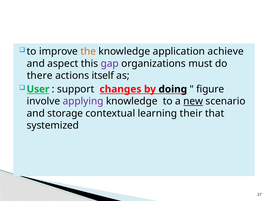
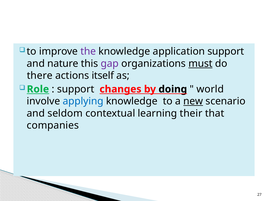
the colour: orange -> purple (88, 51)
application achieve: achieve -> support (226, 51)
aspect: aspect -> nature (63, 64)
must underline: none -> present (200, 64)
User: User -> Role (38, 89)
figure: figure -> world (210, 89)
applying colour: purple -> blue (83, 101)
storage: storage -> seldom (65, 113)
systemized: systemized -> companies (53, 125)
